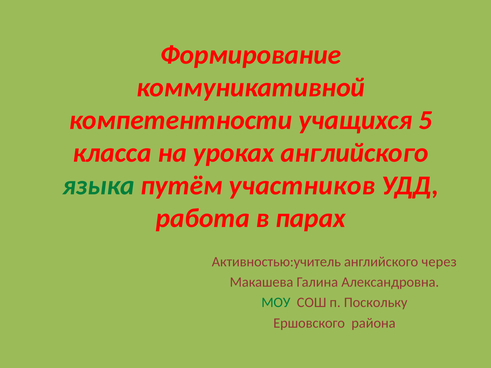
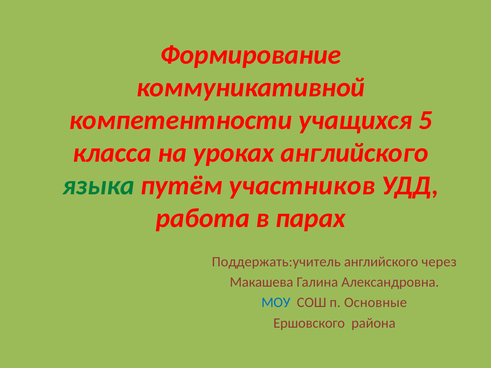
Активностью:учитель: Активностью:учитель -> Поддержать:учитель (276, 262)
МОУ colour: green -> blue (276, 303)
Поскольку: Поскольку -> Основные (376, 303)
